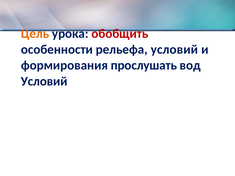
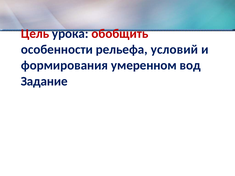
Цель colour: orange -> red (35, 34)
прослушать: прослушать -> умеренном (144, 65)
Условий: Условий -> Задание (44, 81)
